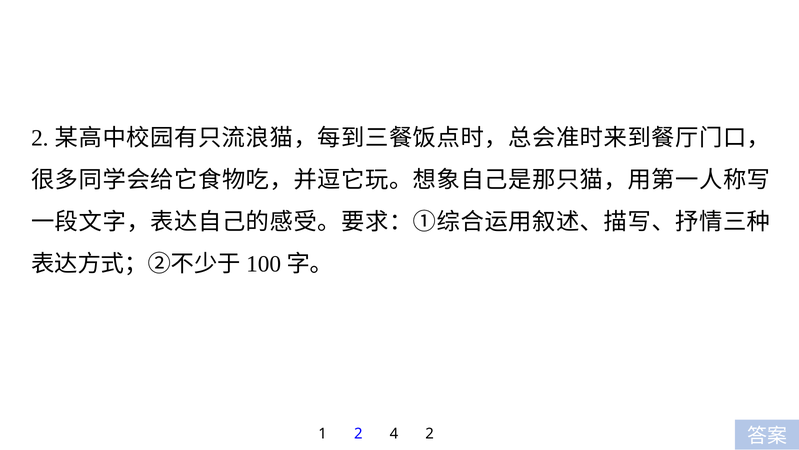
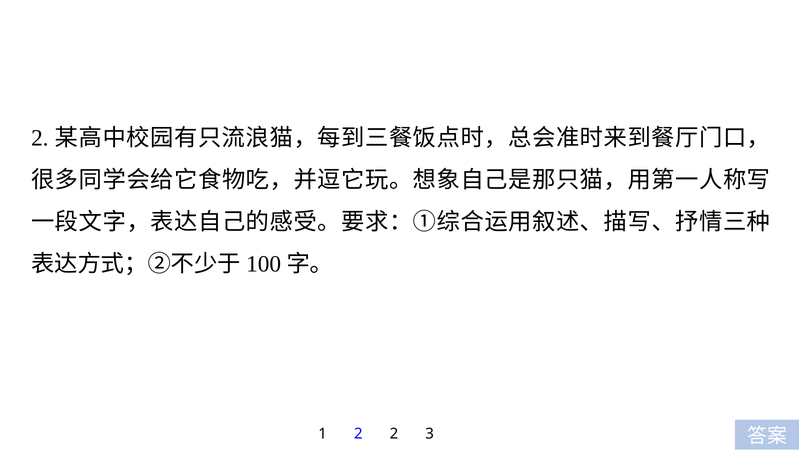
2 4: 4 -> 2 (394, 434)
1 2: 2 -> 3 (430, 434)
